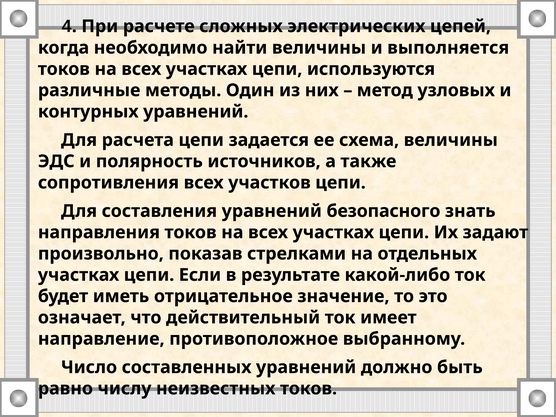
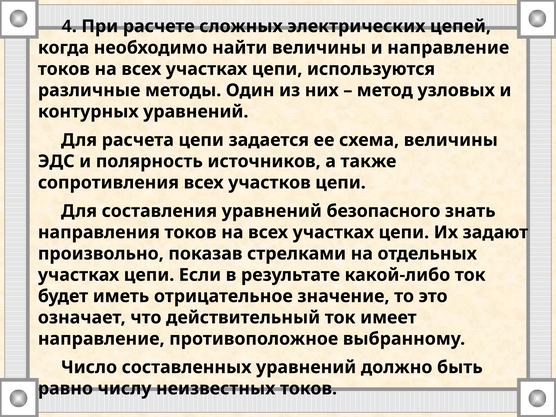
и выполняется: выполняется -> направление (448, 48)
